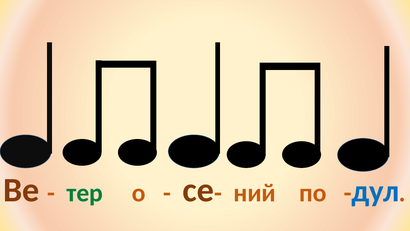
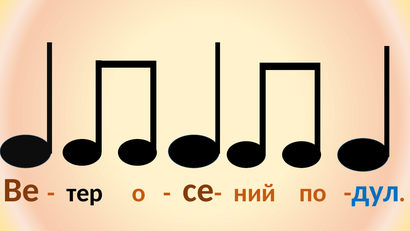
тер colour: green -> black (85, 193)
